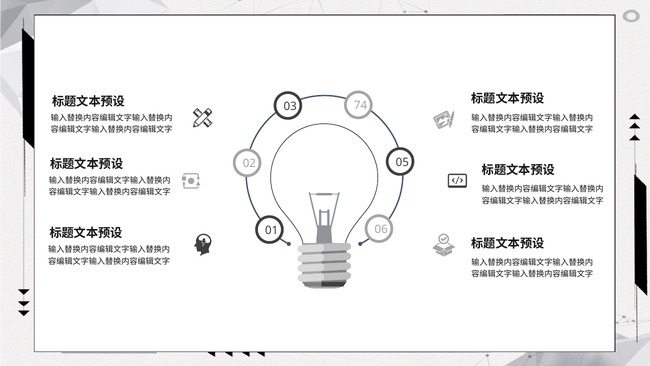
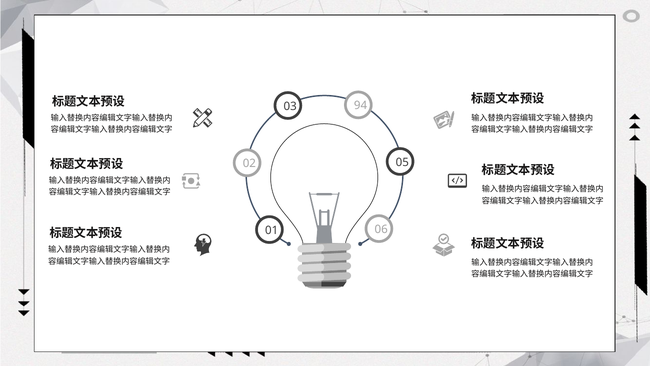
74: 74 -> 94 (361, 106)
